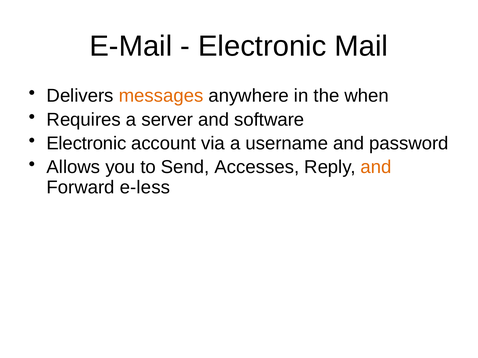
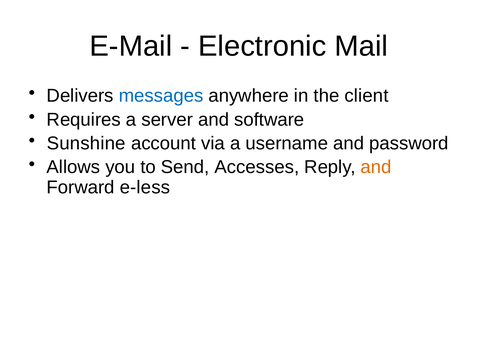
messages colour: orange -> blue (161, 96)
when: when -> client (367, 96)
Electronic: Electronic -> Sunshine (86, 144)
